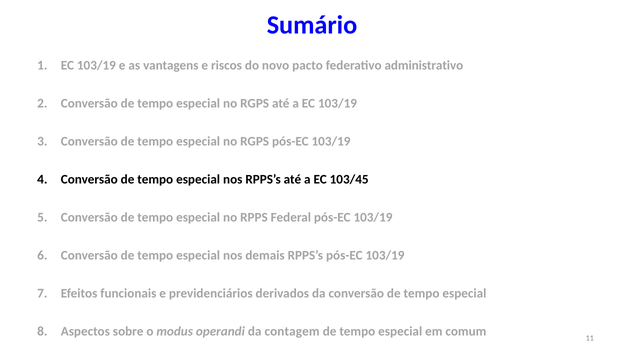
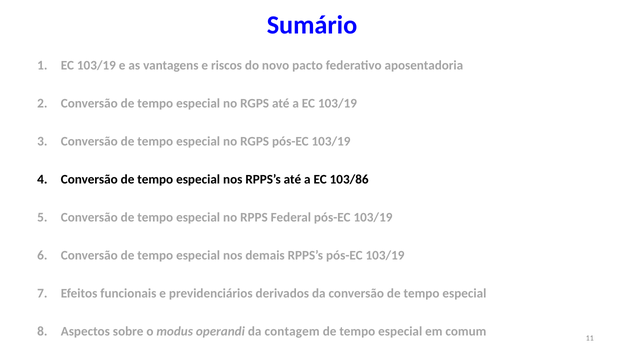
administrativo: administrativo -> aposentadoria (424, 66)
103/45: 103/45 -> 103/86 (349, 180)
